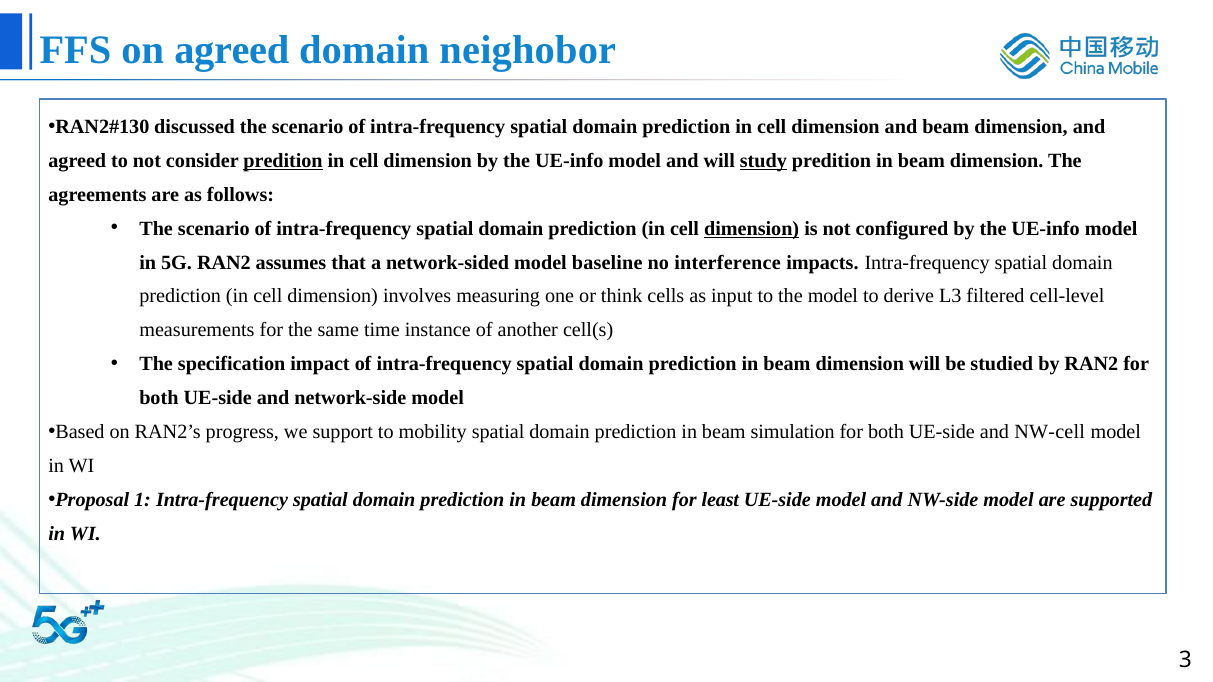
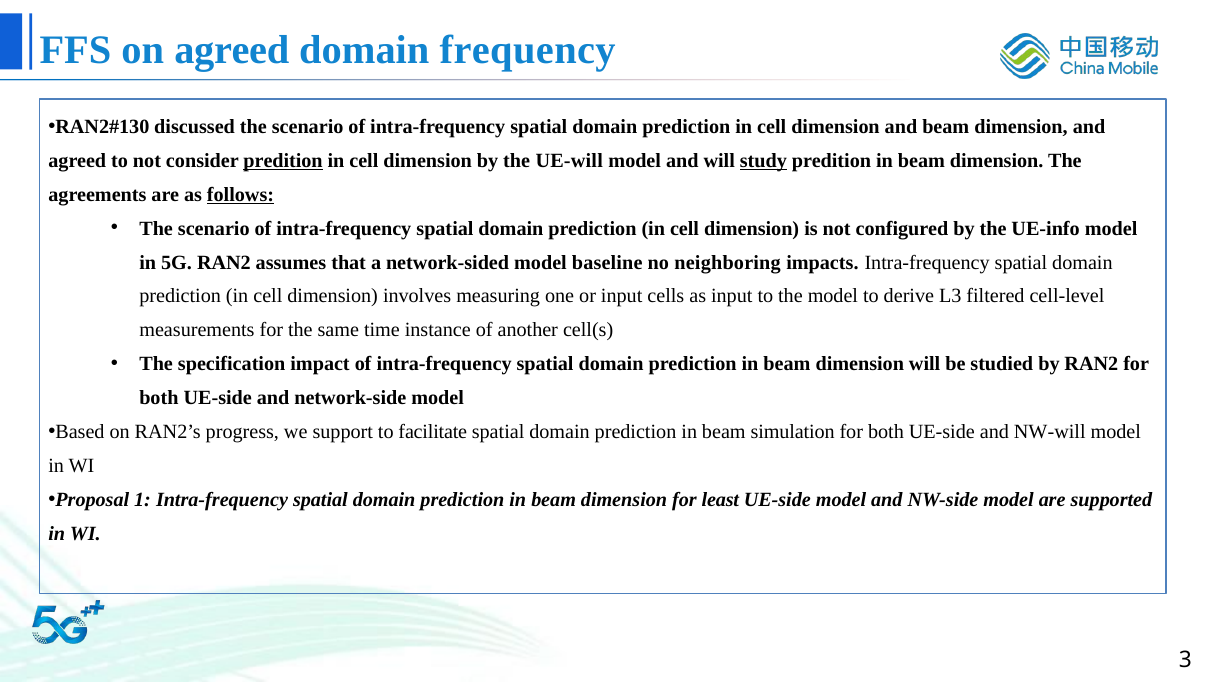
neighobor: neighobor -> frequency (528, 50)
dimension by the UE-info: UE-info -> UE-will (569, 161)
follows underline: none -> present (241, 195)
dimension underline: present -> none (752, 229)
interference: interference -> neighboring (728, 262)
or think: think -> input (622, 296)
mobility: mobility -> facilitate (433, 432)
NW-cell: NW-cell -> NW-will (1050, 432)
